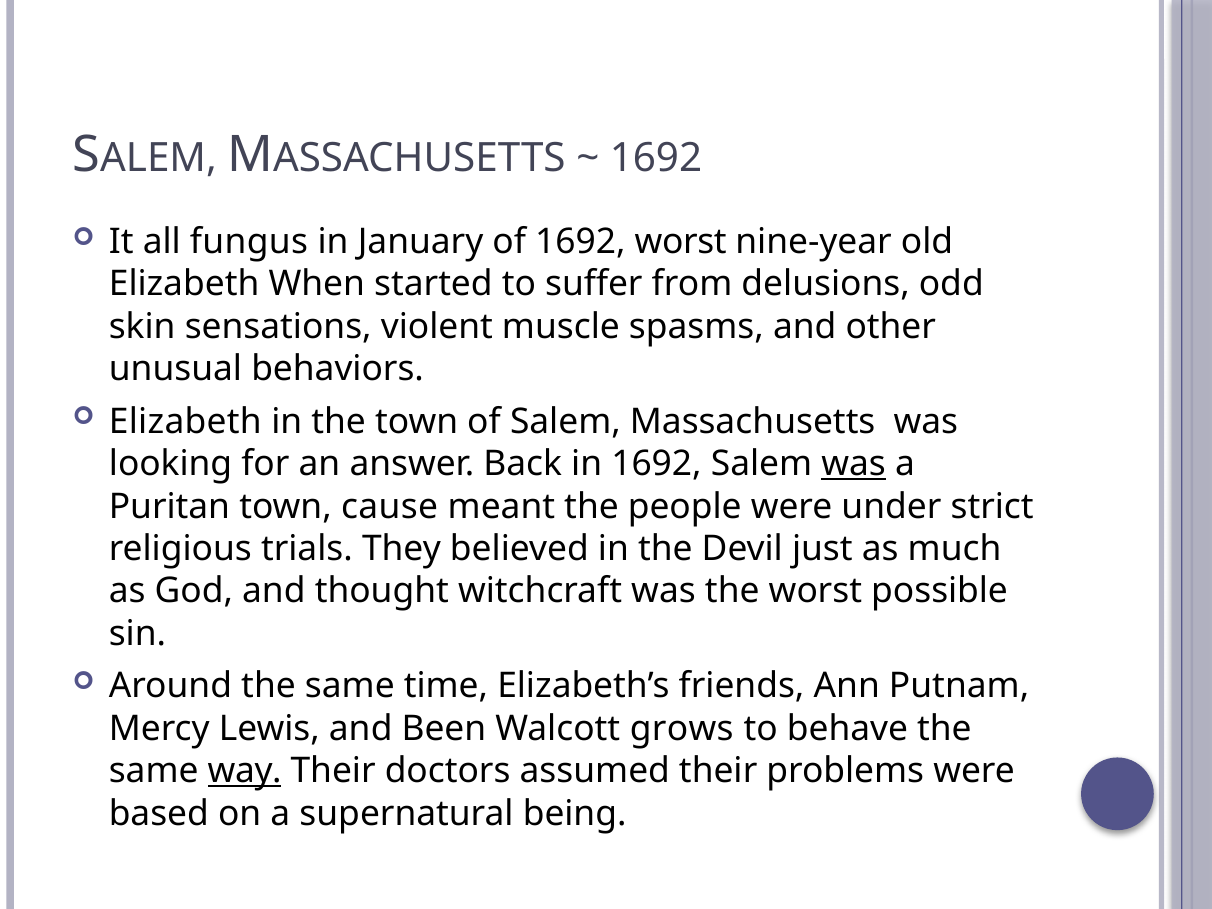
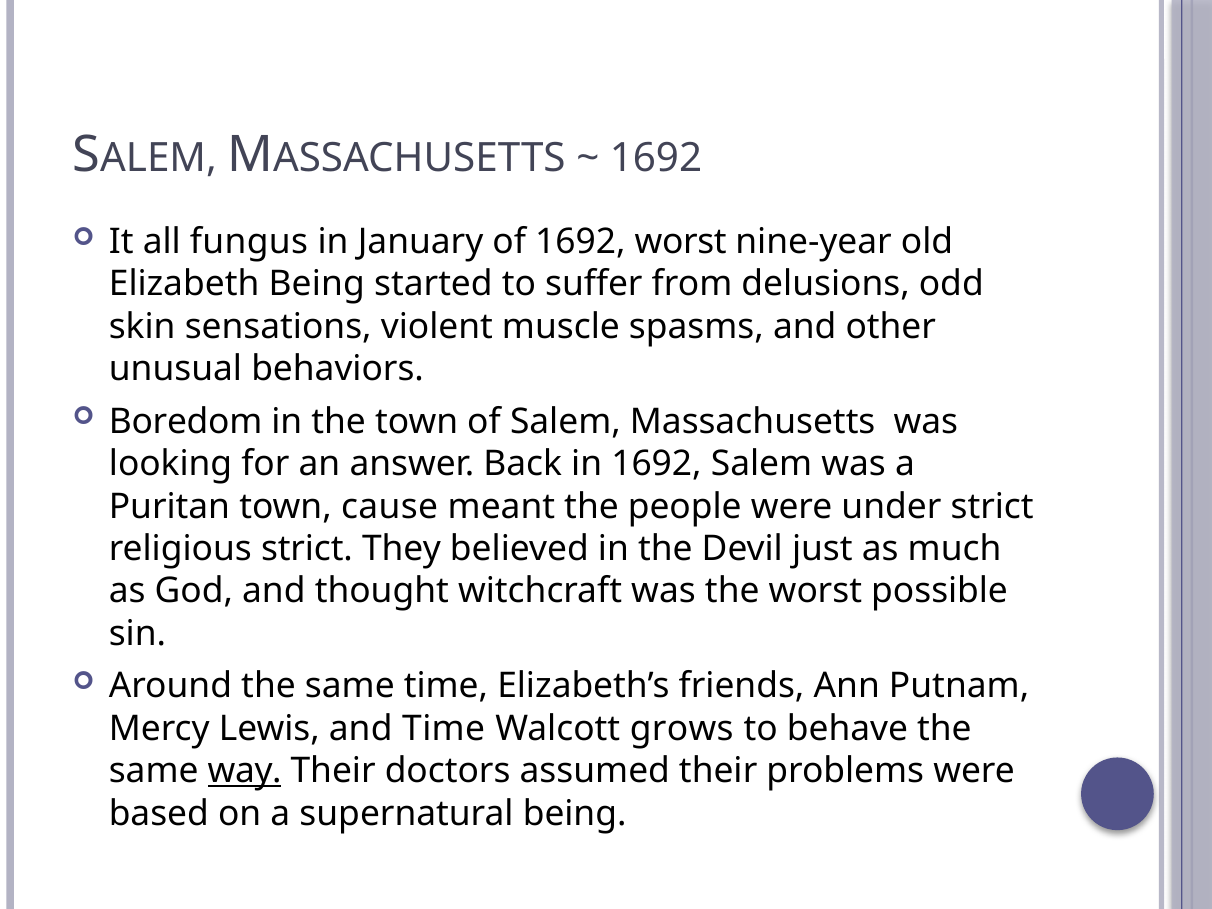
Elizabeth When: When -> Being (317, 284)
Elizabeth: Elizabeth -> Boredom (186, 422)
was underline: present -> none (854, 464)
religious trials: trials -> strict (307, 549)
and Been: Been -> Time (444, 729)
